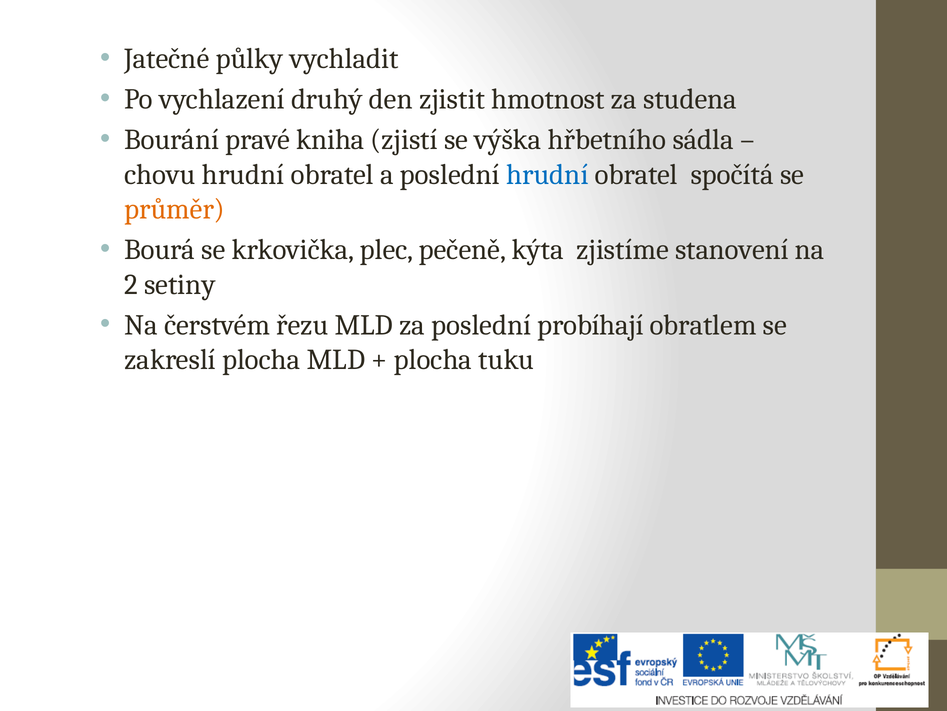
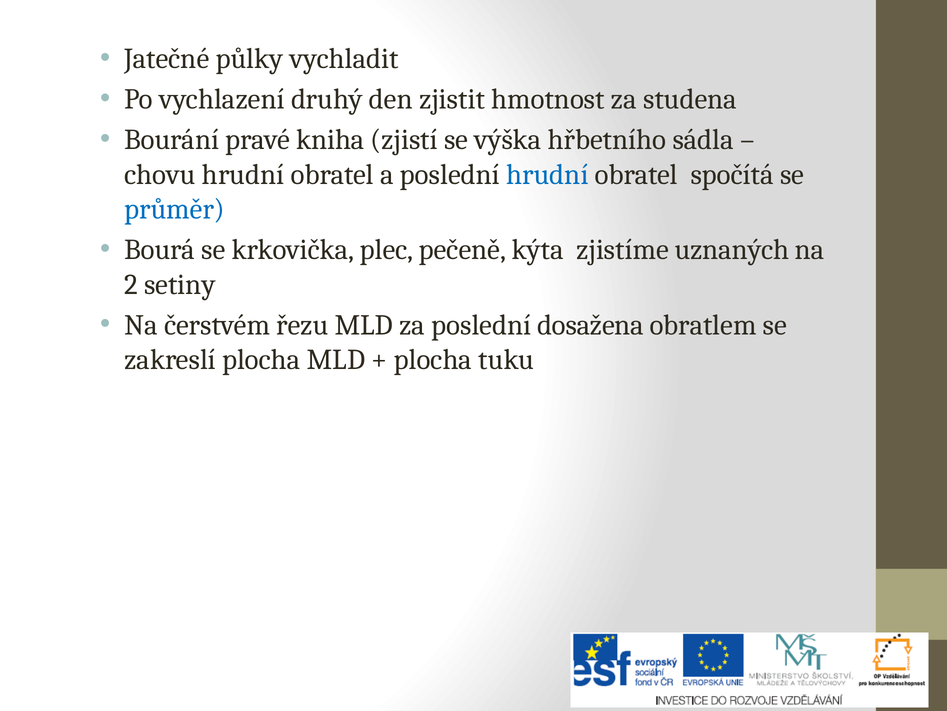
průměr colour: orange -> blue (175, 209)
stanovení: stanovení -> uznaných (732, 249)
probíhají: probíhají -> dosažena (591, 325)
